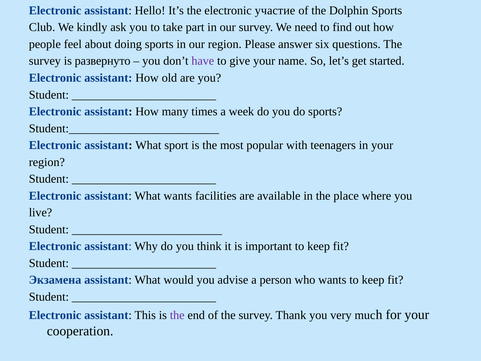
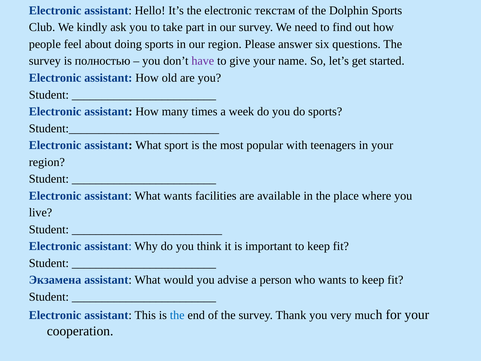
участие: участие -> текстам (275, 10)
развернуто: развернуто -> полностью (103, 61)
the colour: purple -> blue (177, 315)
